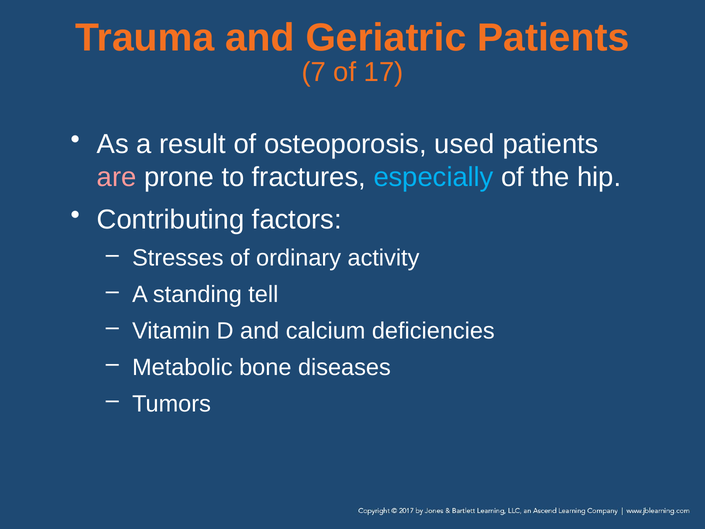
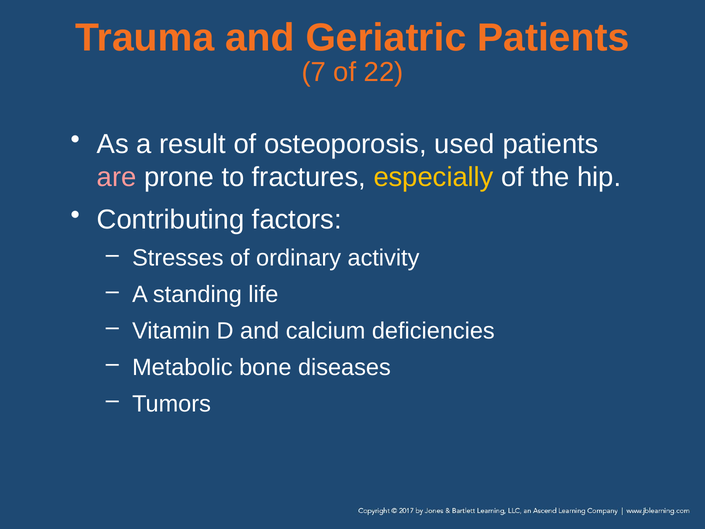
17: 17 -> 22 (384, 72)
especially colour: light blue -> yellow (434, 177)
tell: tell -> life (263, 294)
